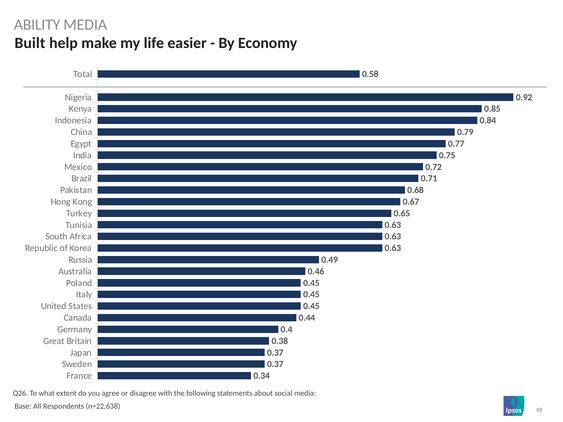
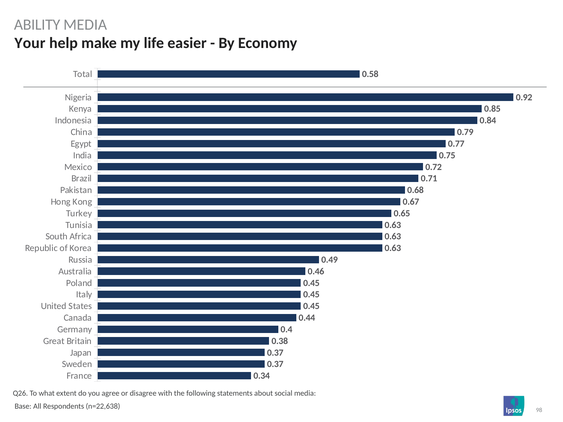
Built: Built -> Your (30, 43)
